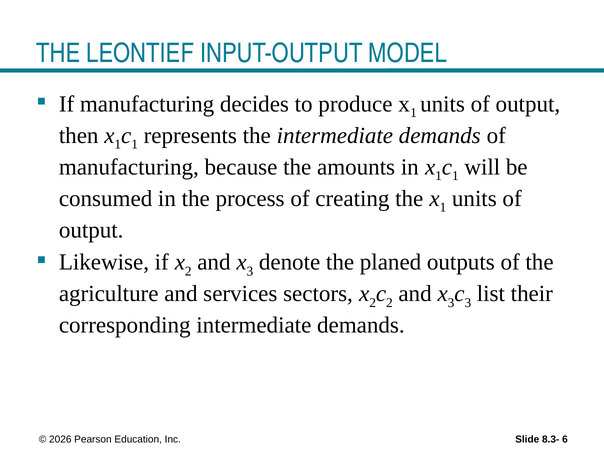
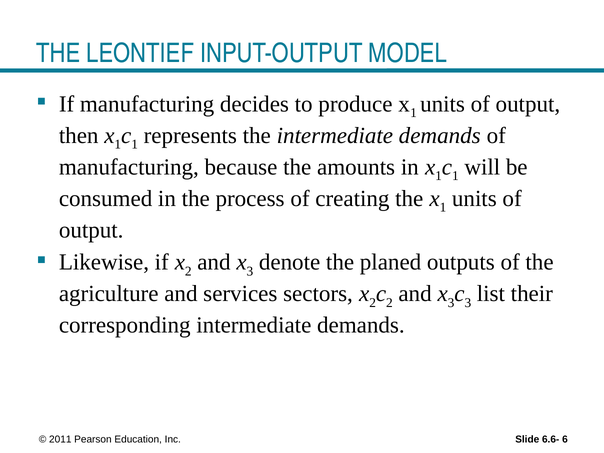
2026: 2026 -> 2011 (60, 440)
8.3-: 8.3- -> 6.6- (551, 440)
